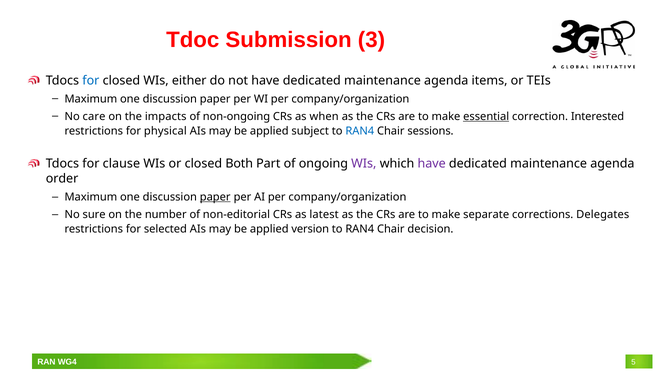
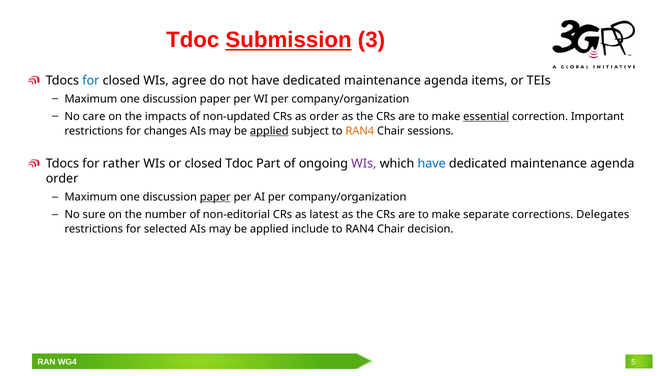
Submission underline: none -> present (289, 40)
either: either -> agree (189, 81)
non-ongoing: non-ongoing -> non-updated (236, 116)
as when: when -> order (324, 116)
Interested: Interested -> Important (597, 116)
physical: physical -> changes (165, 131)
applied underline: none -> present (269, 131)
RAN4 colour: blue -> orange (360, 131)
clause: clause -> rather (121, 164)
closed Both: Both -> Tdoc (239, 164)
have colour: purple -> blue (432, 164)
version: version -> include (310, 229)
